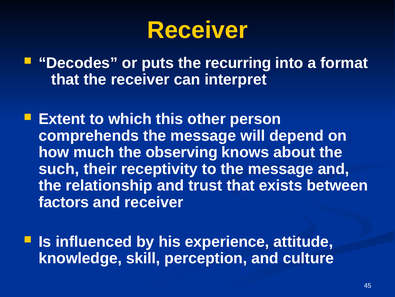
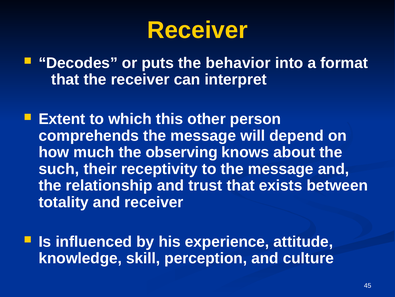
recurring: recurring -> behavior (238, 63)
factors: factors -> totality (64, 202)
